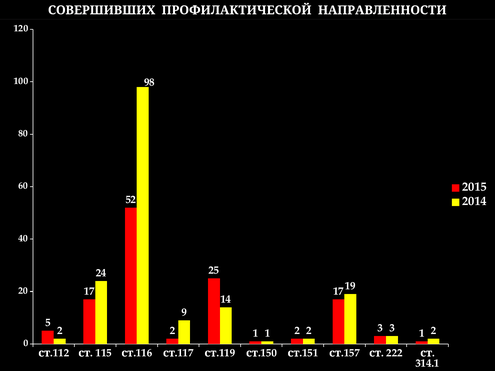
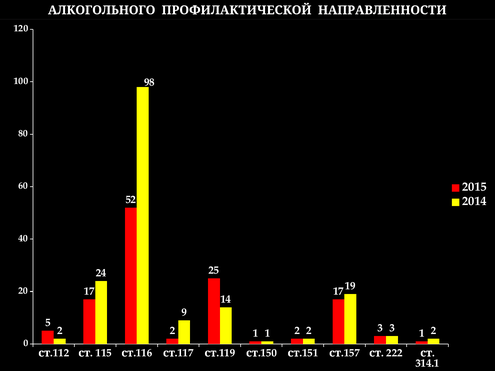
СОВЕРШИВШИХ: СОВЕРШИВШИХ -> АЛКОГОЛЬНОГО (102, 10)
